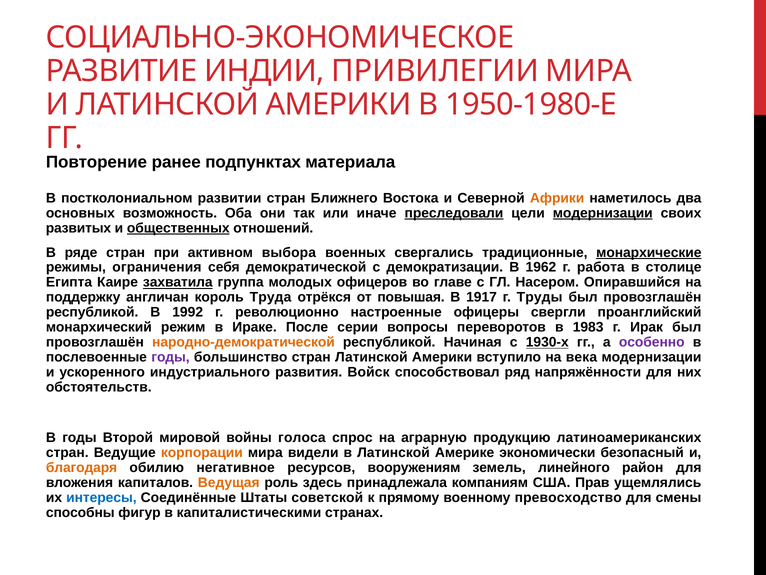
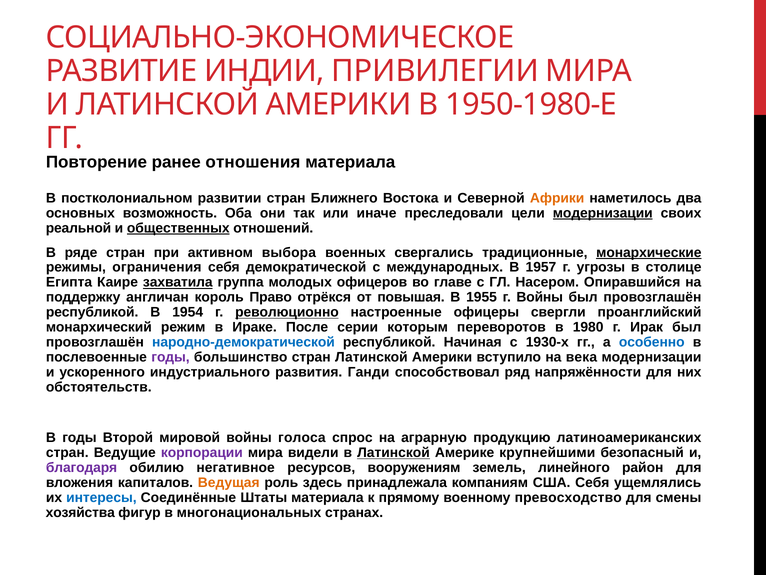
подпунктах: подпунктах -> отношения (253, 162)
преследовали underline: present -> none (454, 213)
развитых: развитых -> реальной (78, 228)
демократизации: демократизации -> международных (445, 267)
1962: 1962 -> 1957 (541, 267)
работа: работа -> угрозы (601, 267)
Труда: Труда -> Право (271, 297)
1917: 1917 -> 1955 (482, 297)
г Труды: Труды -> Войны (540, 297)
1992: 1992 -> 1954 (188, 312)
революционно underline: none -> present (287, 312)
вопросы: вопросы -> которым (418, 327)
1983: 1983 -> 1980 (588, 327)
народно-демократической colour: orange -> blue (243, 342)
1930-х underline: present -> none (547, 342)
особенно colour: purple -> blue (652, 342)
Войск: Войск -> Ганди (369, 372)
корпорации colour: orange -> purple (202, 452)
Латинской underline: none -> present (393, 452)
экономически: экономически -> крупнейшими (547, 452)
благодаря colour: orange -> purple (82, 467)
США Прав: Прав -> Себя (592, 482)
Штаты советской: советской -> материала (327, 497)
способны: способны -> хозяйства (80, 512)
капиталистическими: капиталистическими -> многонациональных (249, 512)
